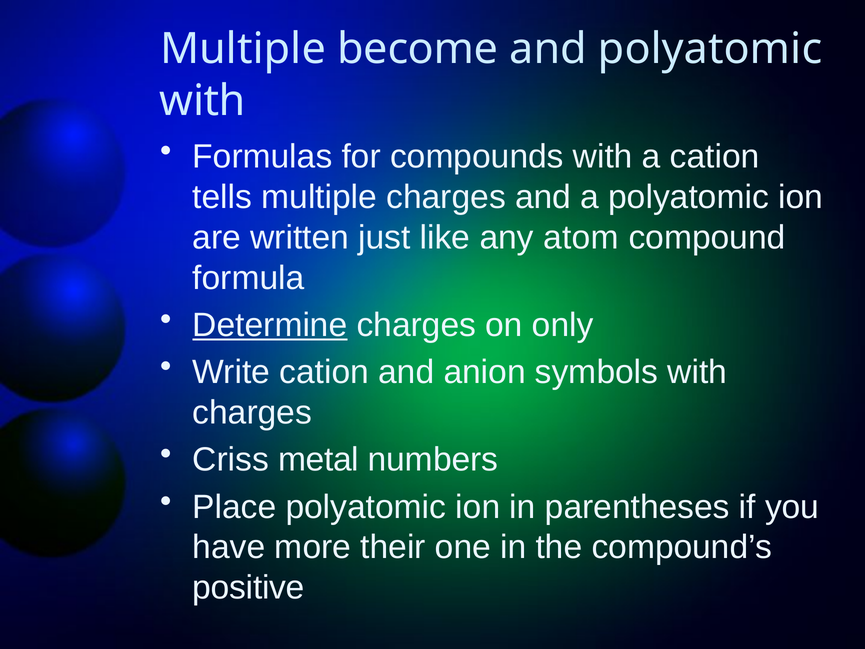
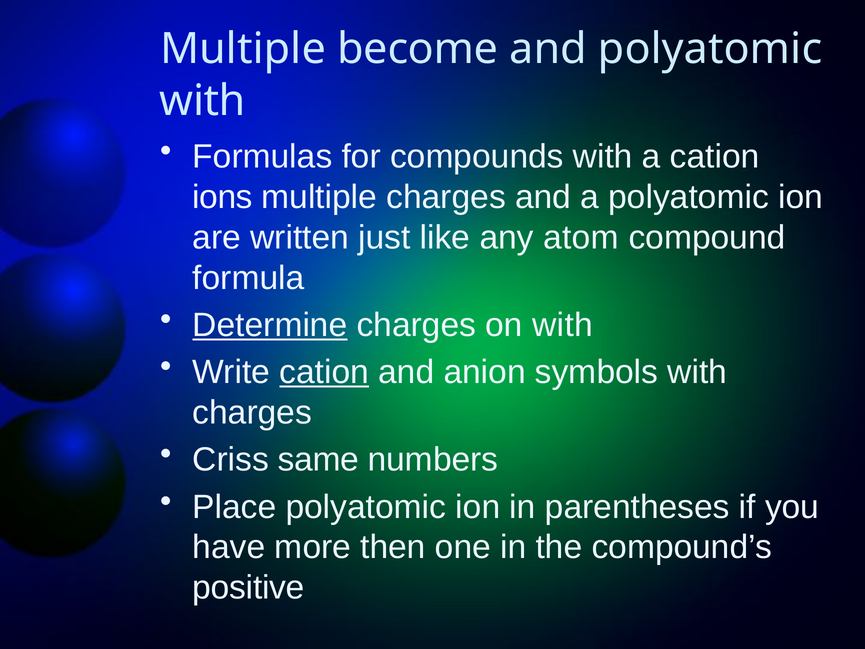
tells: tells -> ions (222, 197)
on only: only -> with (563, 325)
cation underline: none -> present (324, 372)
metal: metal -> same (318, 460)
their: their -> then (393, 547)
